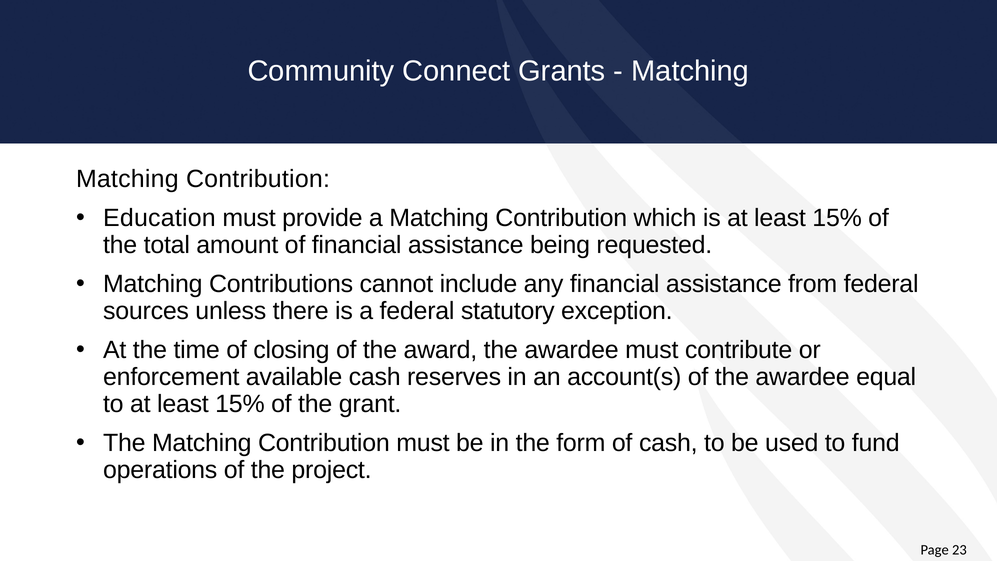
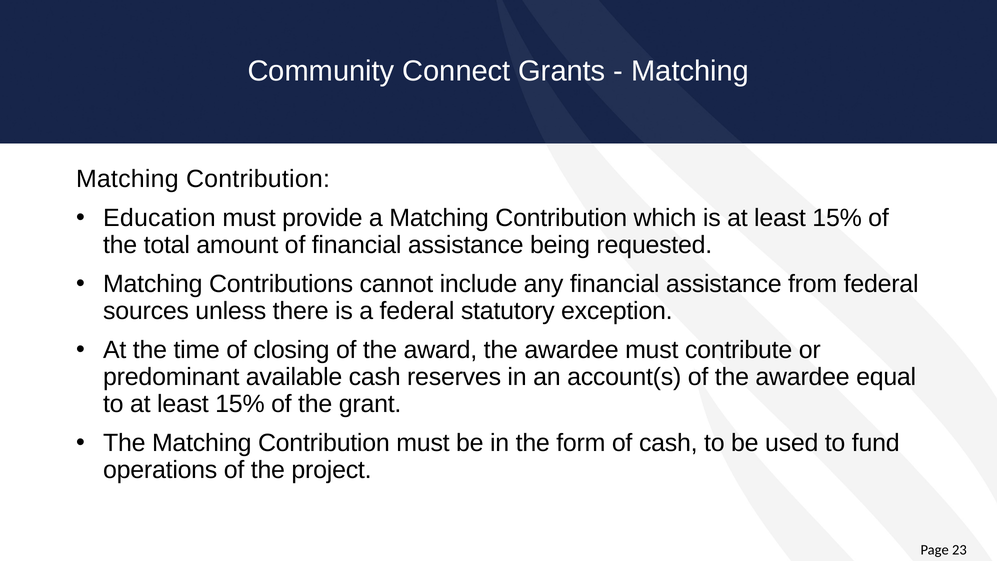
enforcement: enforcement -> predominant (171, 377)
